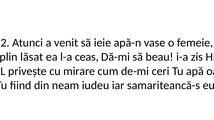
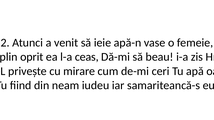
lăsat: lăsat -> oprit (32, 57)
